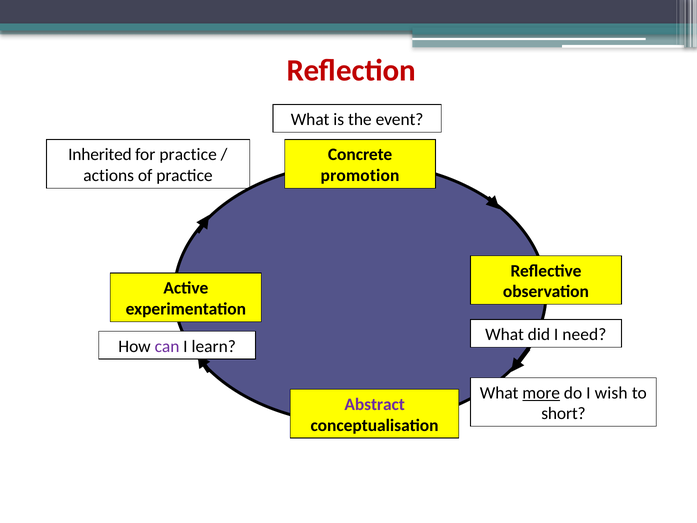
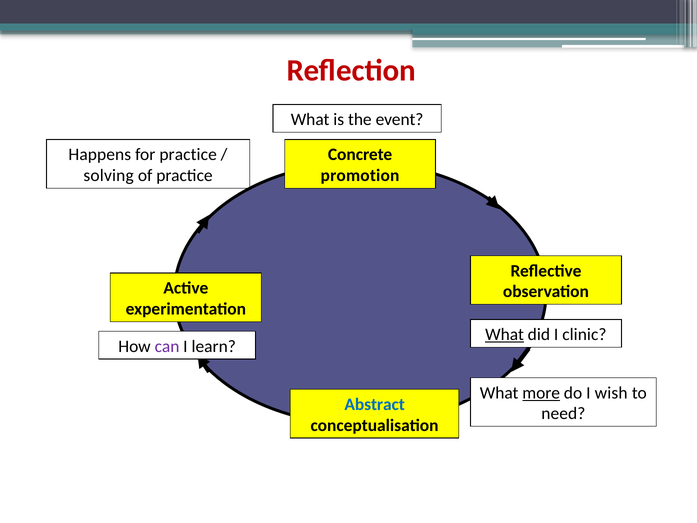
Inherited: Inherited -> Happens (100, 154)
actions: actions -> solving (109, 175)
What underline: none -> present (505, 335)
need: need -> clinic (584, 335)
Abstract colour: purple -> blue (375, 404)
short: short -> need (563, 414)
